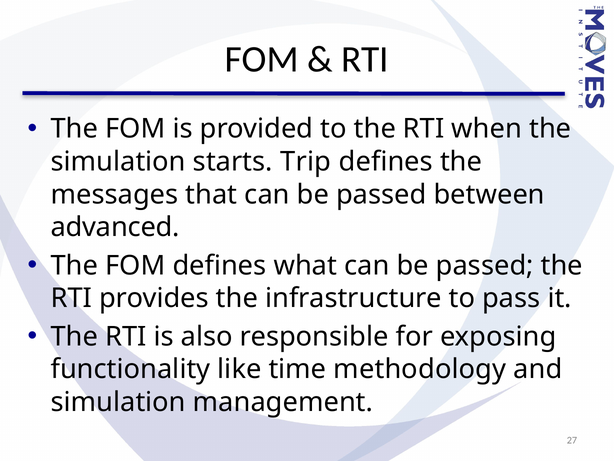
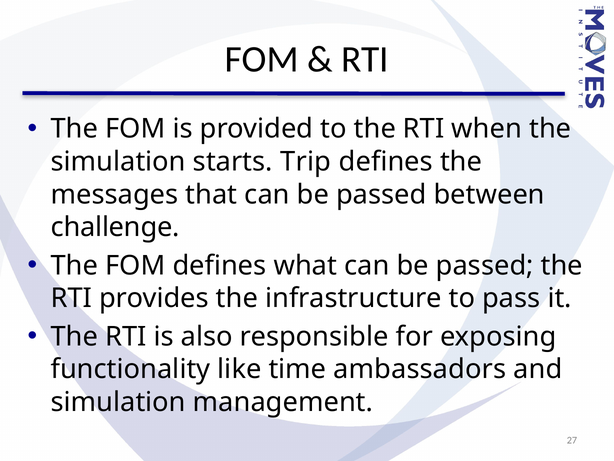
advanced: advanced -> challenge (115, 227)
methodology: methodology -> ambassadors (420, 369)
